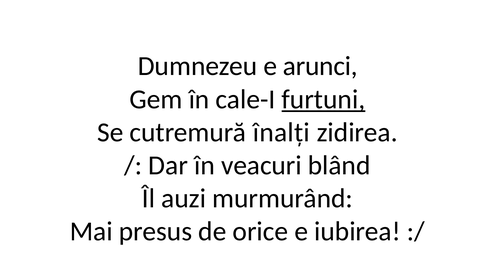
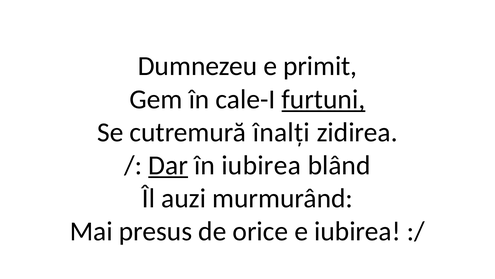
arunci: arunci -> primit (320, 66)
Dar underline: none -> present (168, 165)
în veacuri: veacuri -> iubirea (261, 165)
